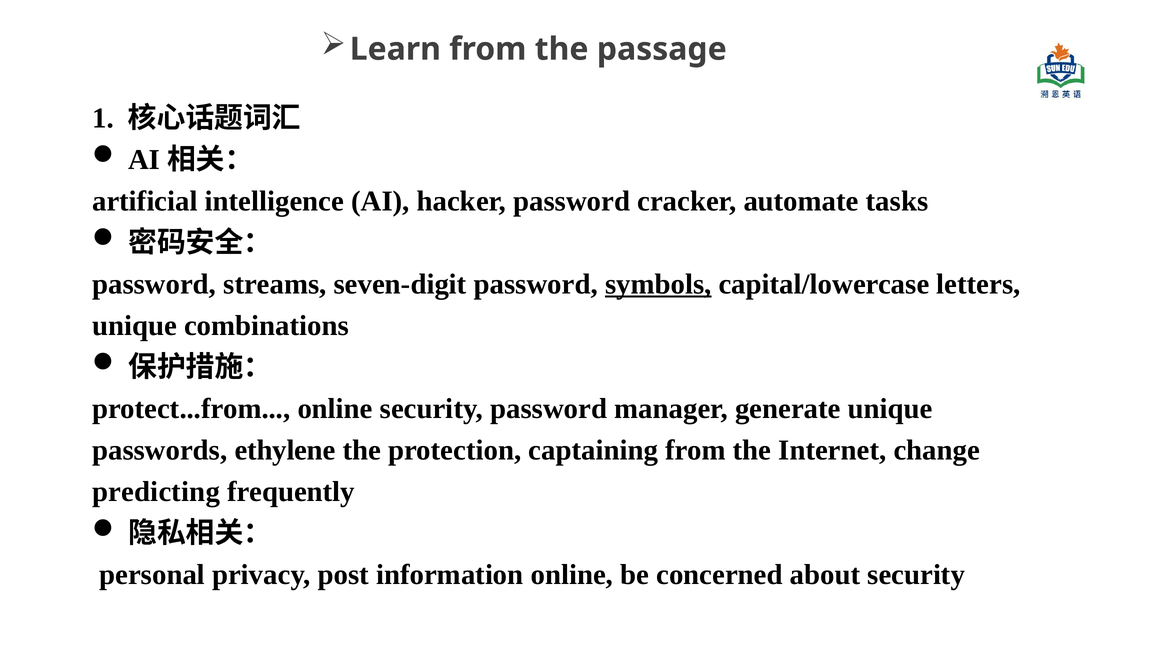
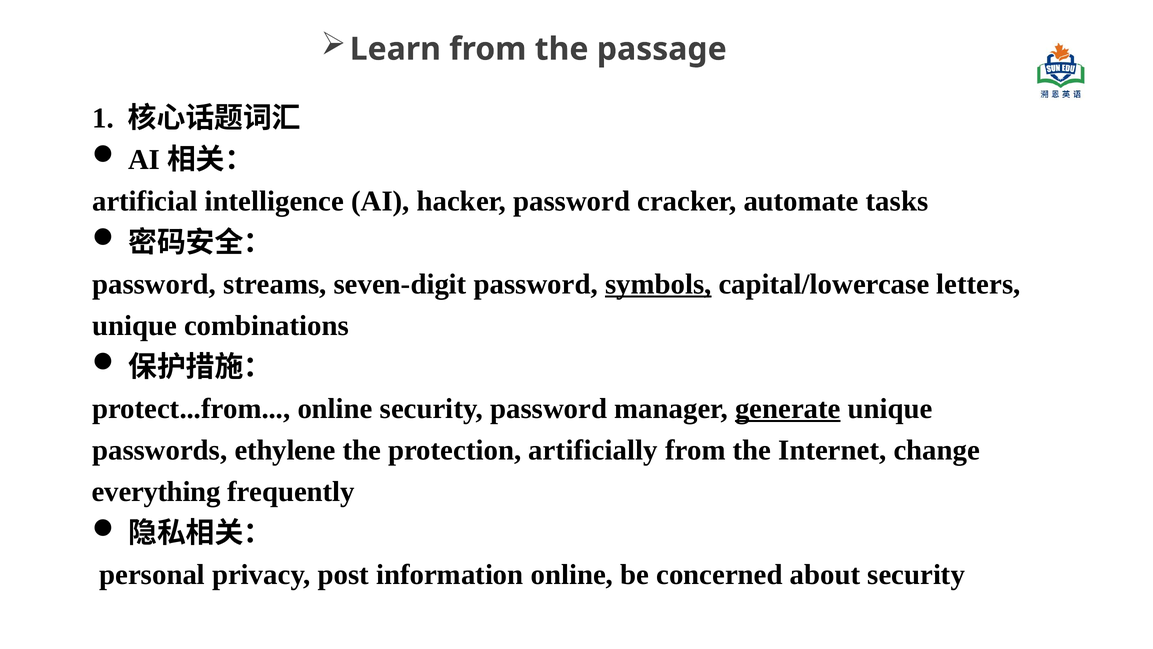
generate underline: none -> present (788, 408)
captaining: captaining -> artificially (593, 450)
predicting: predicting -> everything (156, 491)
